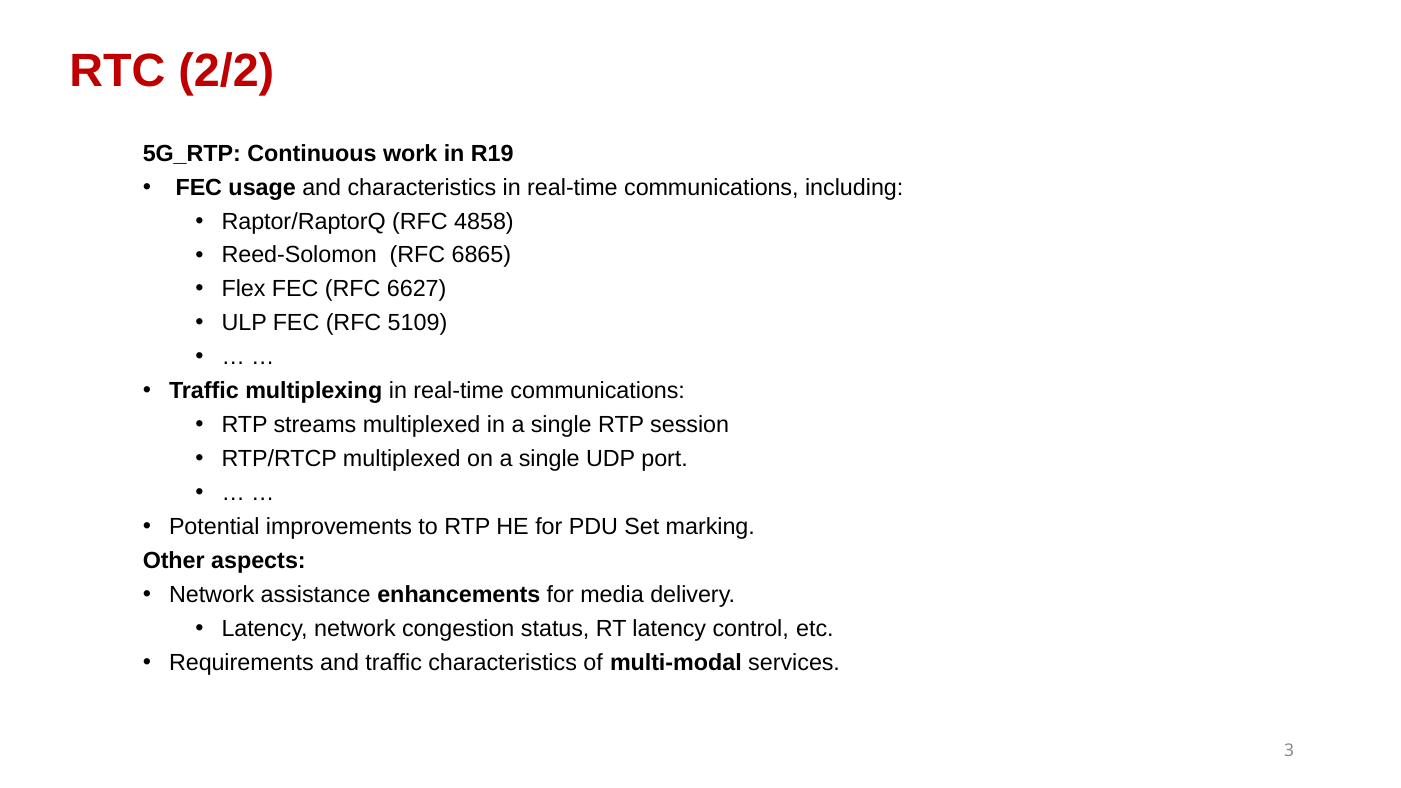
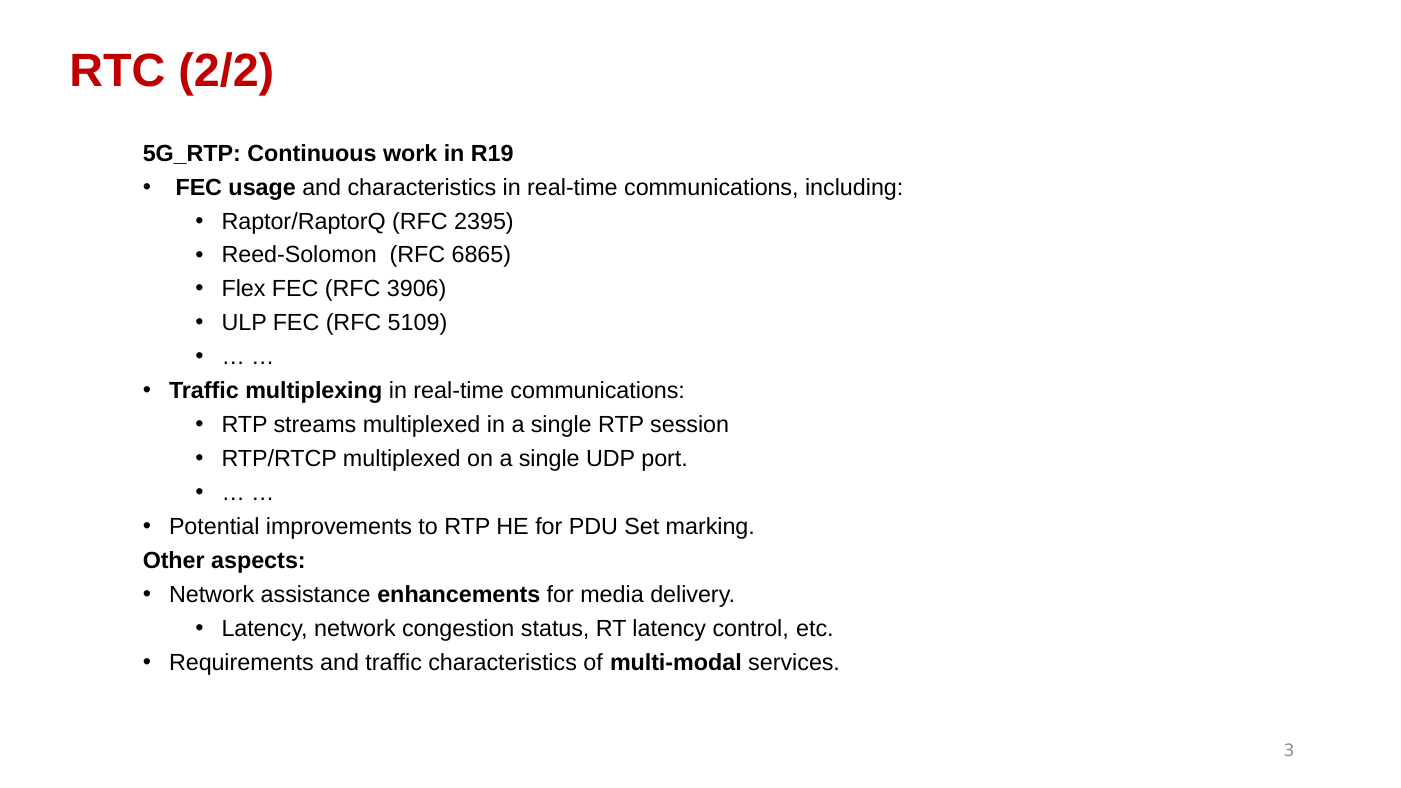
4858: 4858 -> 2395 (484, 221)
6627: 6627 -> 3906 (417, 289)
